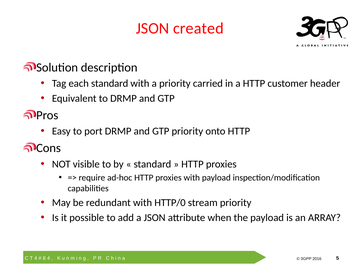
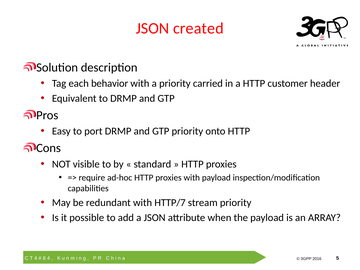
each standard: standard -> behavior (110, 83)
HTTP/0: HTTP/0 -> HTTP/7 (170, 203)
